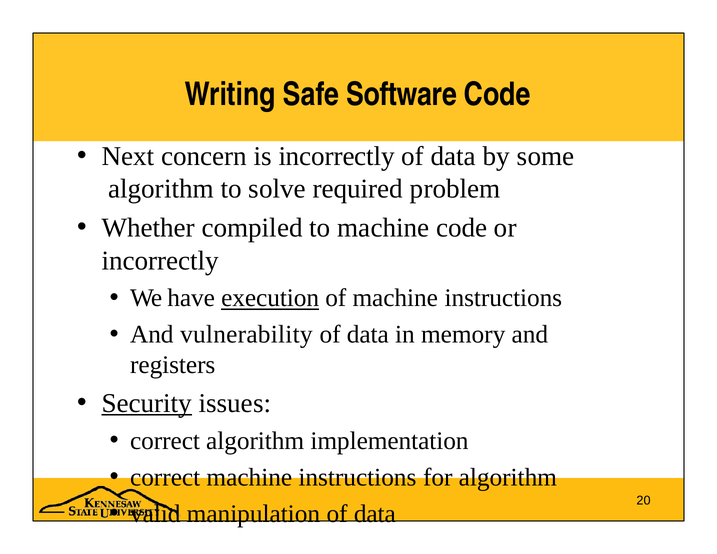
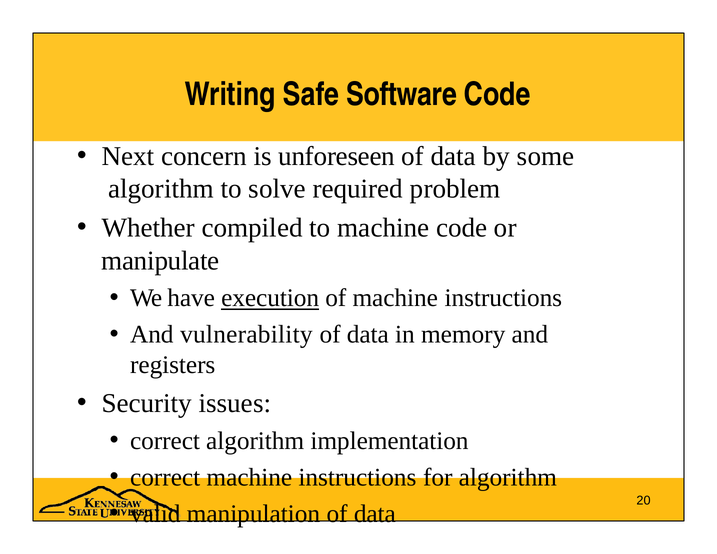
is incorrectly: incorrectly -> unforeseen (337, 156)
incorrectly: incorrectly -> manipulate (160, 261)
Security underline: present -> none (147, 403)
